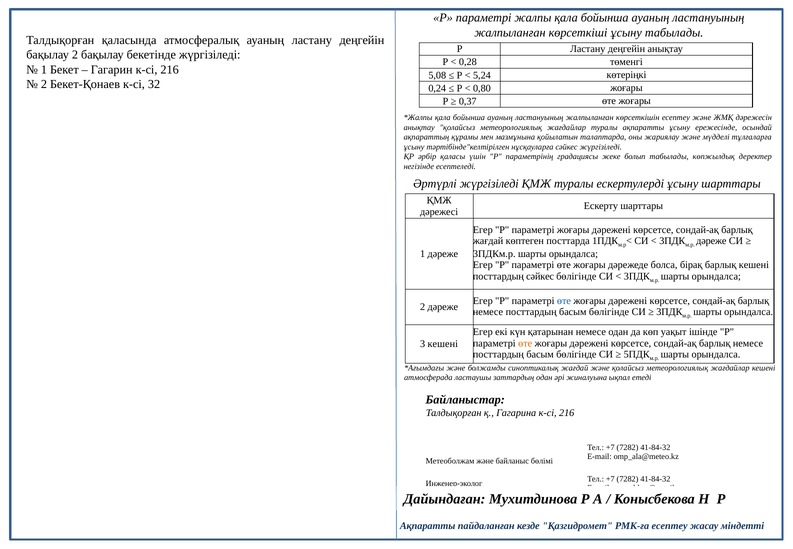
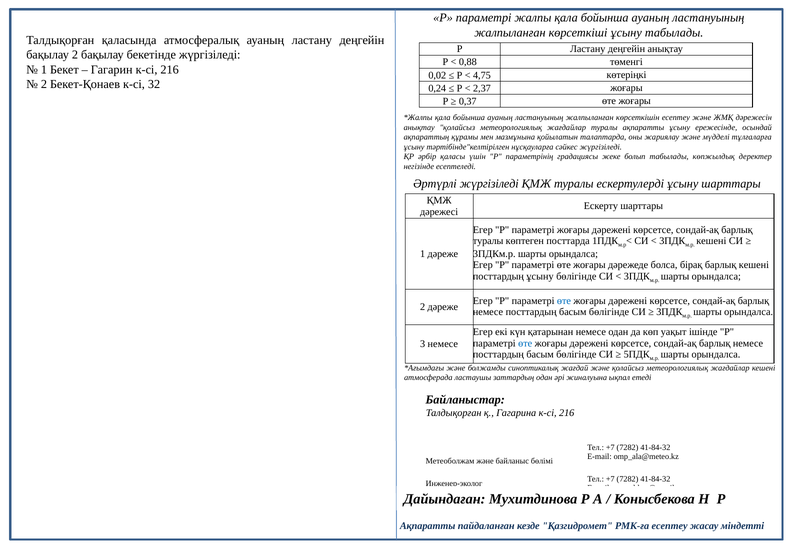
0,28: 0,28 -> 0,88 (468, 62)
5,08: 5,08 -> 0,02 (437, 75)
5,24: 5,24 -> 4,75 (482, 75)
0,80: 0,80 -> 2,37 (482, 88)
жағдай: жағдай -> туралы (488, 241)
дәреже: дәреже -> кешені (711, 241)
посттардың сәйкес: сәйкес -> ұсыну (540, 276)
өте colour: orange -> blue (525, 343)
3 кешені: кешені -> немесе (443, 344)
